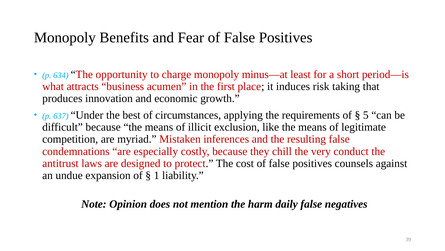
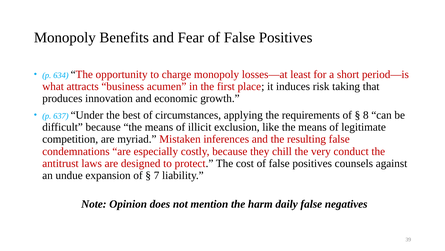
minus—at: minus—at -> losses—at (265, 74)
5: 5 -> 8 (366, 115)
1: 1 -> 7 (157, 175)
